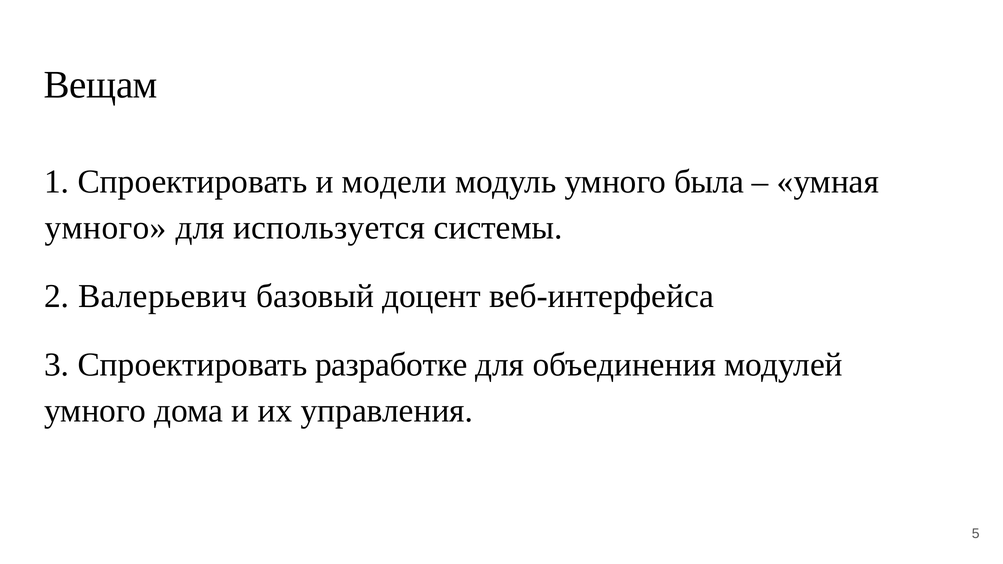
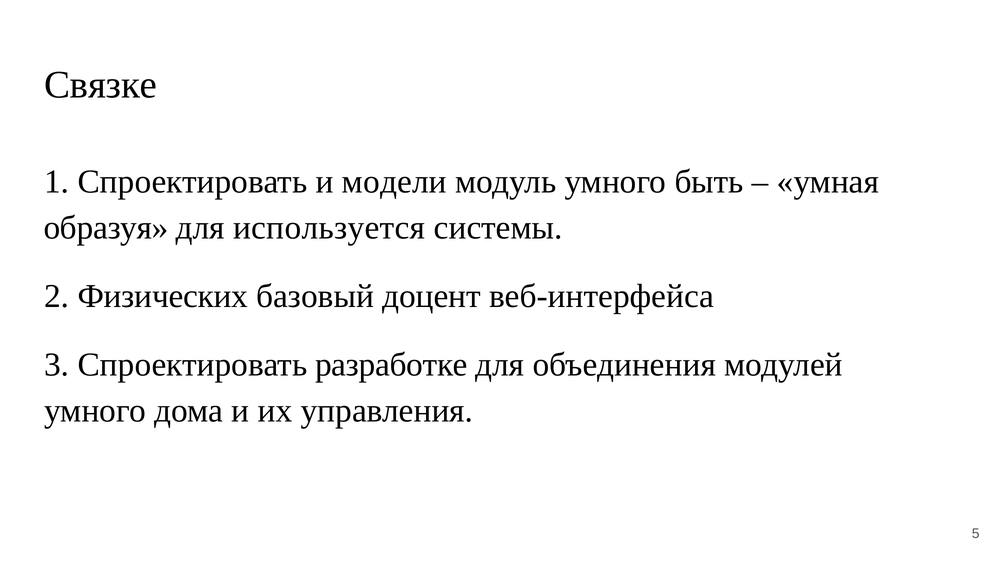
Вещам: Вещам -> Связке (101, 85)
была: была -> быть (709, 182)
умного: умного -> образуя (106, 228)
Валерьевич: Валерьевич -> Физических (163, 296)
